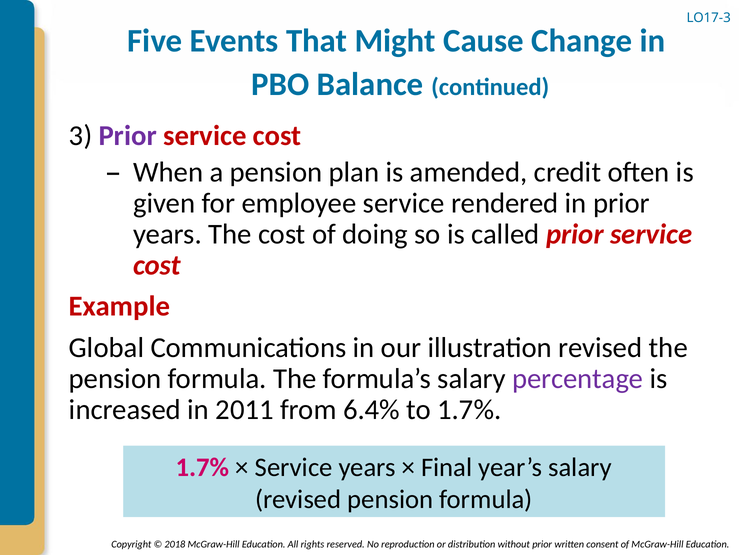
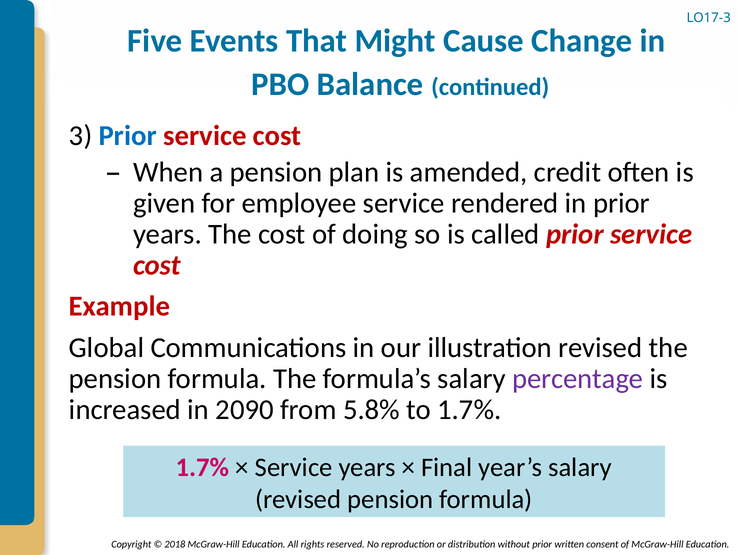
Prior colour: purple -> blue (128, 136)
2011: 2011 -> 2090 (245, 409)
6.4%: 6.4% -> 5.8% (371, 409)
